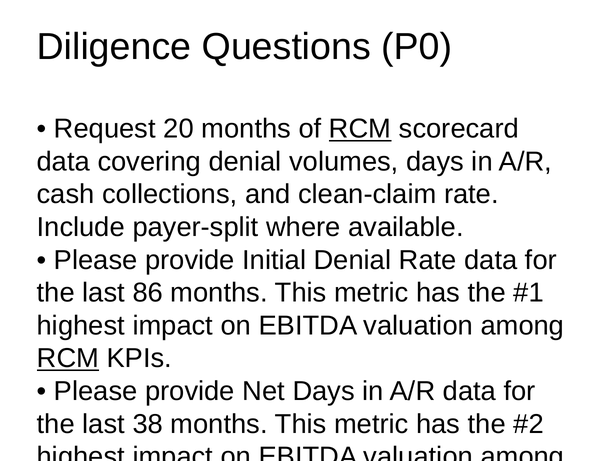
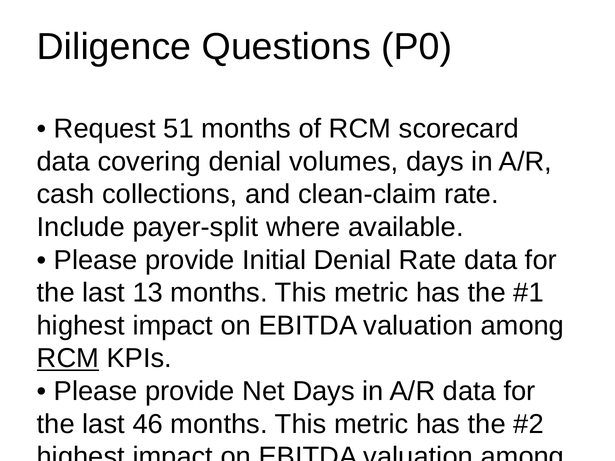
20: 20 -> 51 (179, 129)
RCM underline: present -> none (360, 129)
86: 86 -> 13 (148, 293)
38: 38 -> 46 (148, 424)
